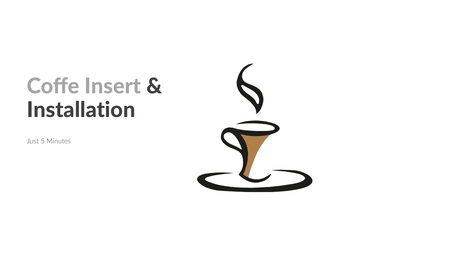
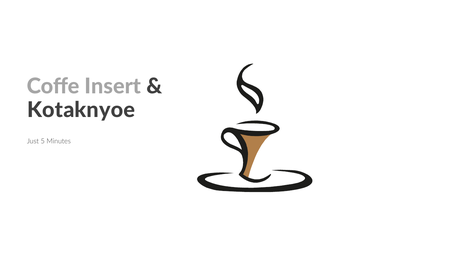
Installation: Installation -> Kotaknyoe (81, 110)
